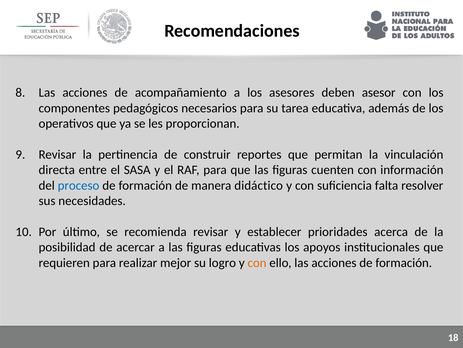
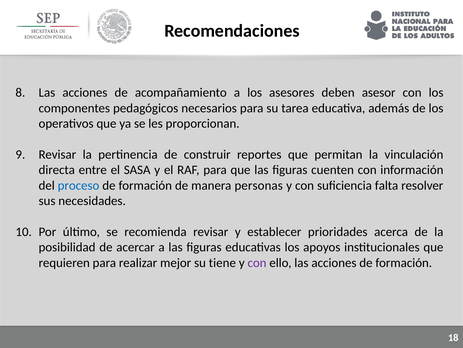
didáctico: didáctico -> personas (259, 185)
logro: logro -> tiene (222, 262)
con colour: orange -> purple (257, 262)
